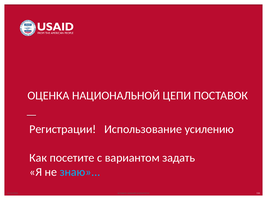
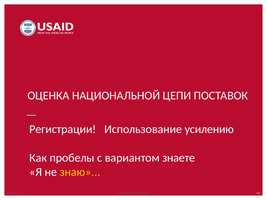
посетите: посетите -> пробелы (72, 158)
задать: задать -> знаете (179, 158)
знаю colour: light blue -> yellow (80, 172)
